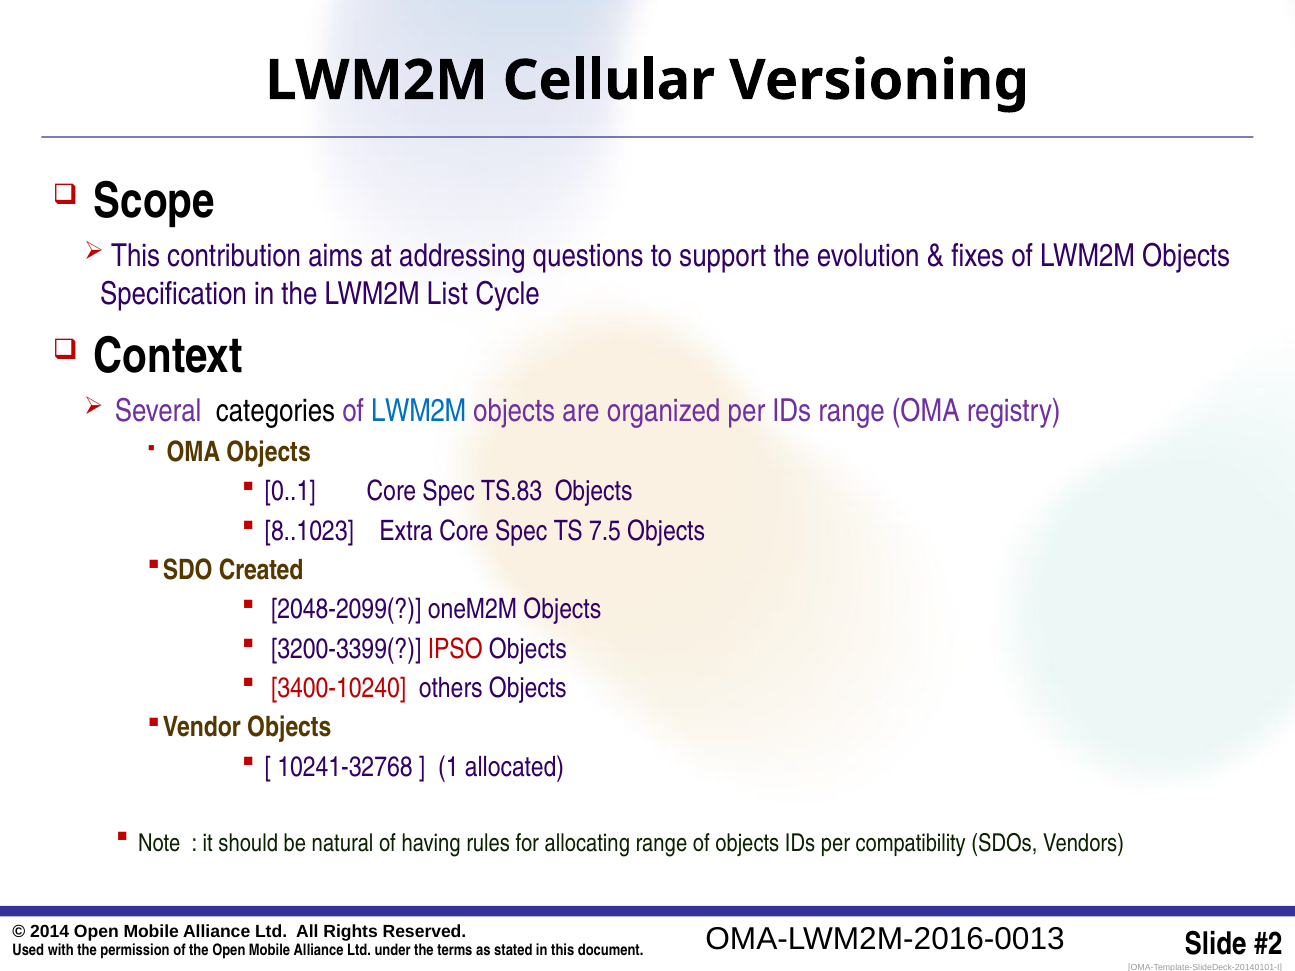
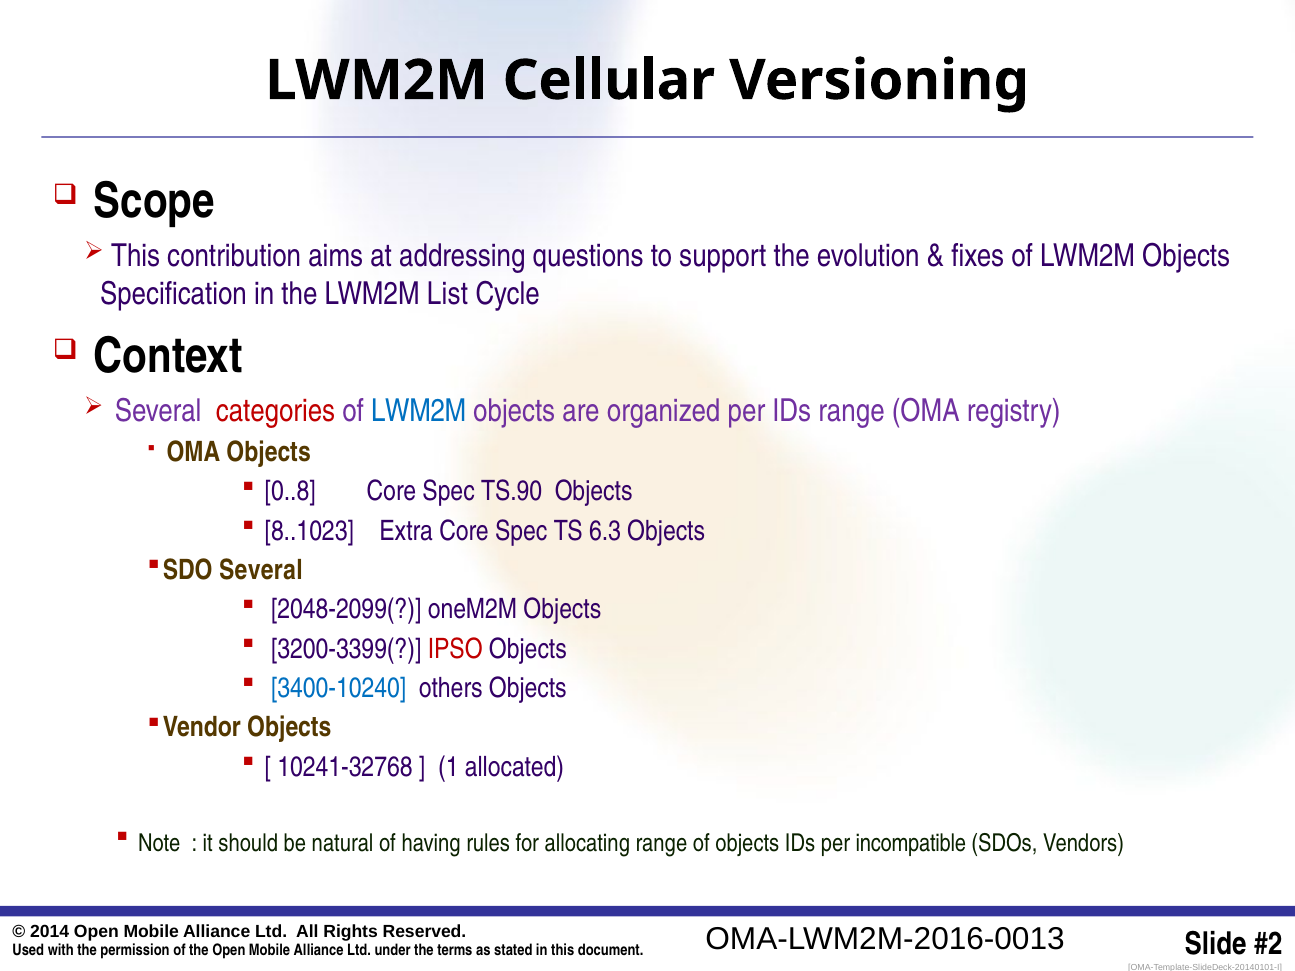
categories colour: black -> red (276, 411)
0..1: 0..1 -> 0..8 (290, 492)
TS.83: TS.83 -> TS.90 (512, 492)
7.5: 7.5 -> 6.3 (605, 531)
SDO Created: Created -> Several (261, 570)
3400-10240 colour: red -> blue (339, 688)
compatibility: compatibility -> incompatible (911, 843)
